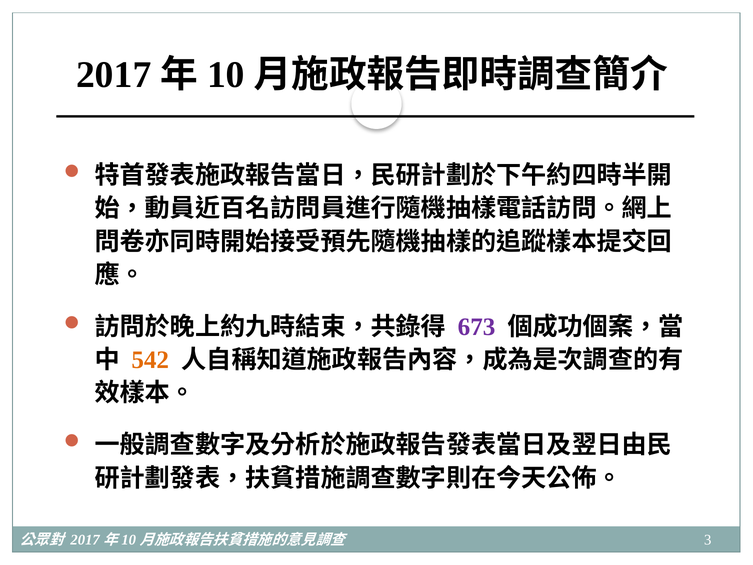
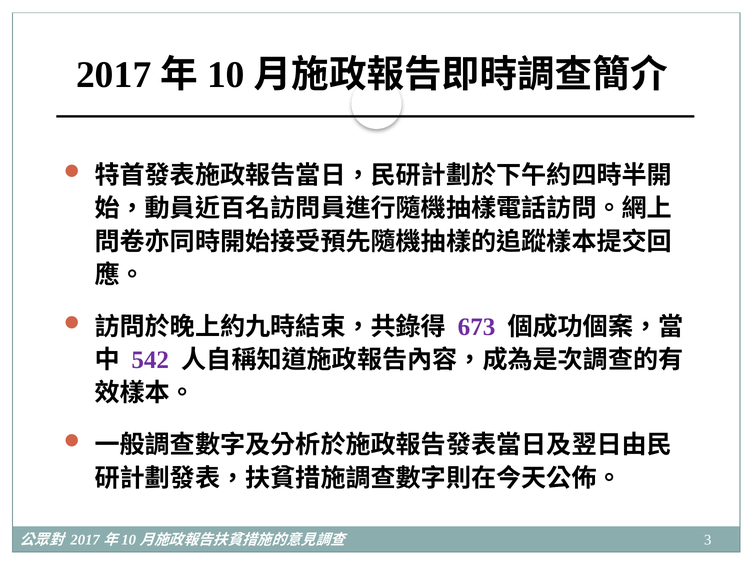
542 colour: orange -> purple (150, 360)
